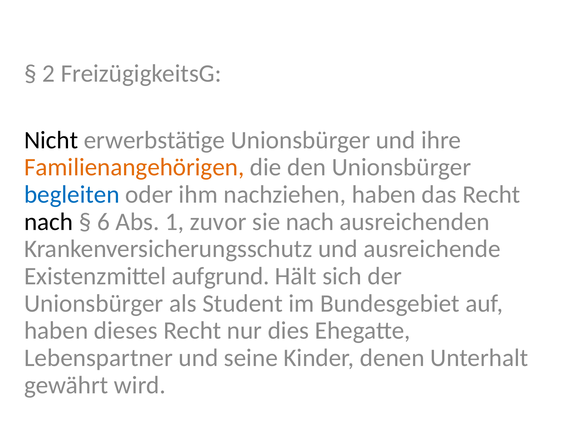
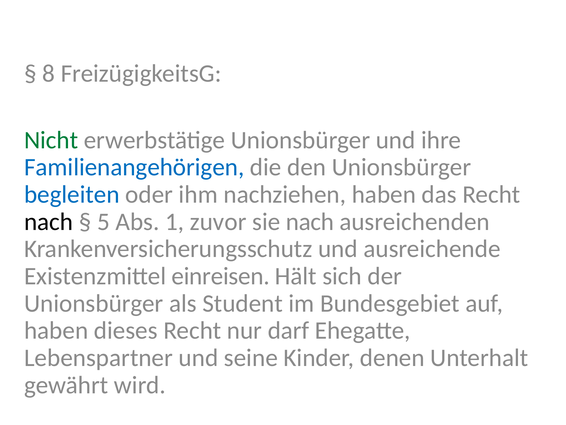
2: 2 -> 8 (49, 74)
Nicht colour: black -> green (51, 140)
Familienangehörigen colour: orange -> blue (134, 167)
6: 6 -> 5 (103, 222)
aufgrund: aufgrund -> einreisen (221, 276)
dies: dies -> darf (288, 330)
